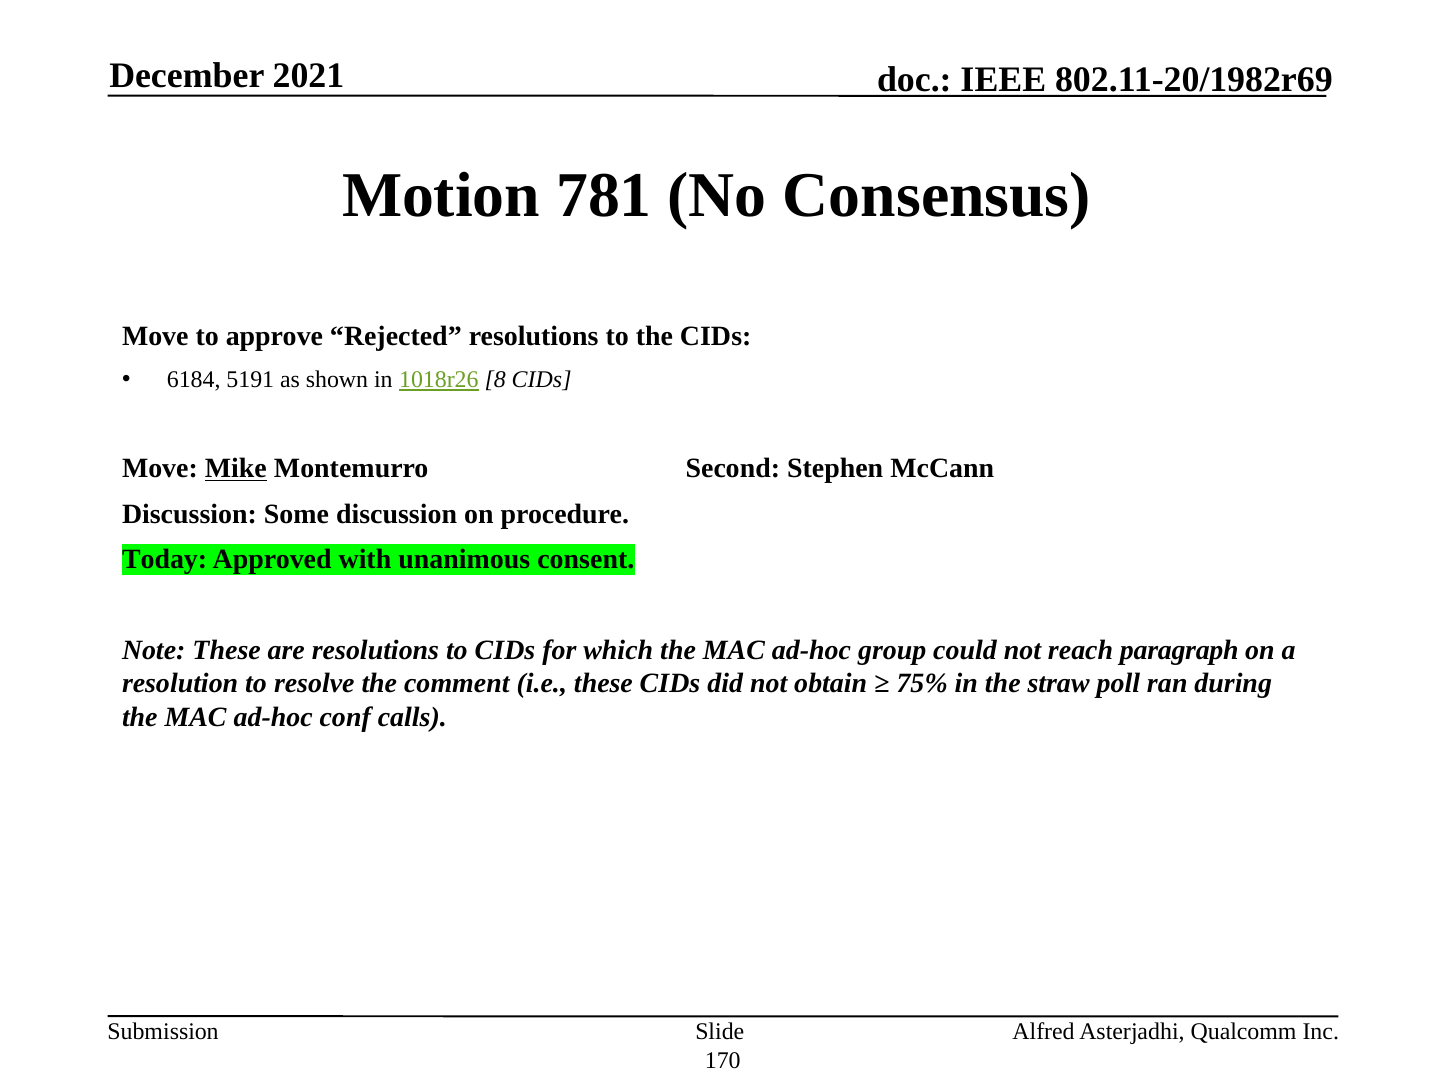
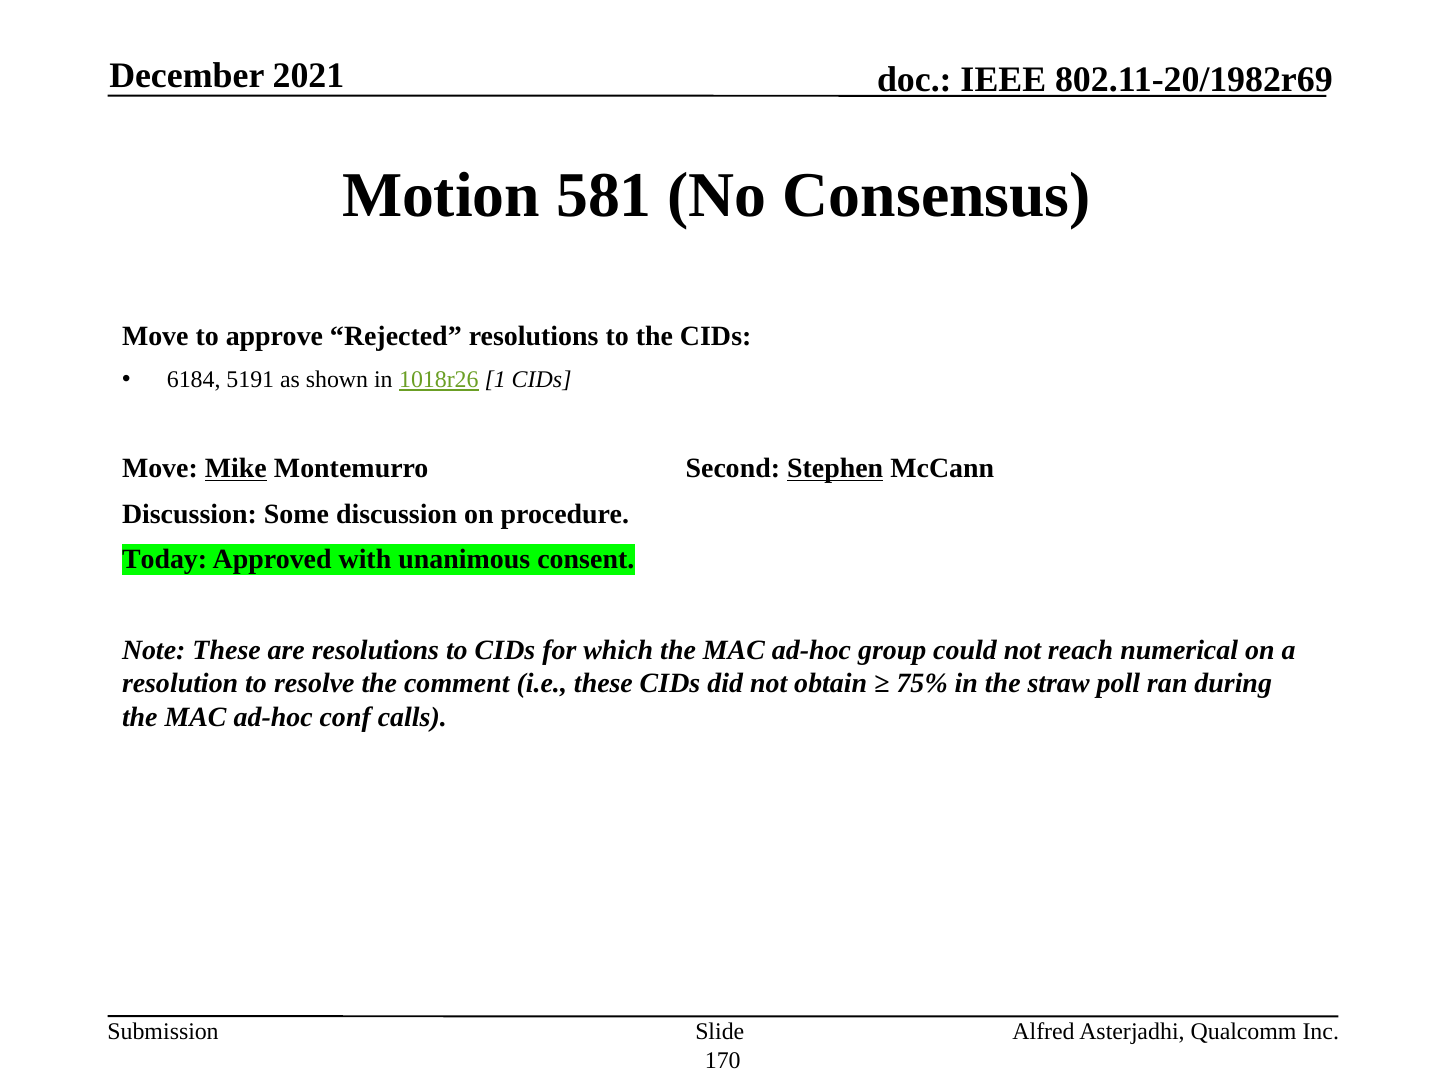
781: 781 -> 581 (604, 195)
8: 8 -> 1 (495, 379)
Stephen underline: none -> present (835, 468)
paragraph: paragraph -> numerical (1179, 650)
